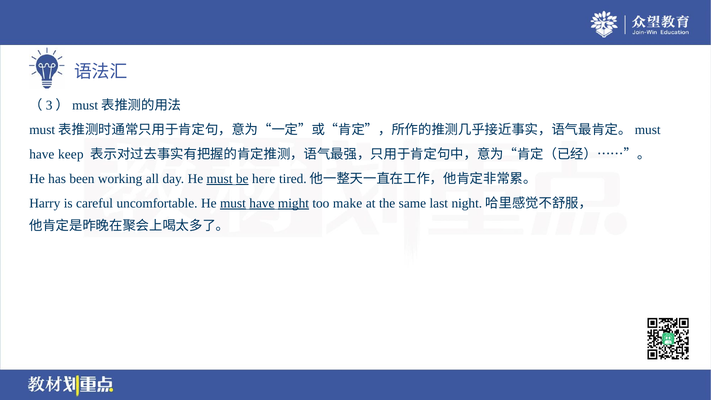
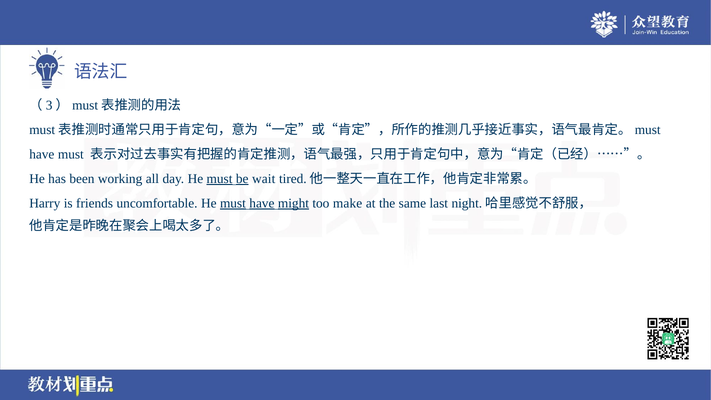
have keep: keep -> must (71, 154)
here: here -> wait (264, 179)
careful: careful -> friends (95, 203)
